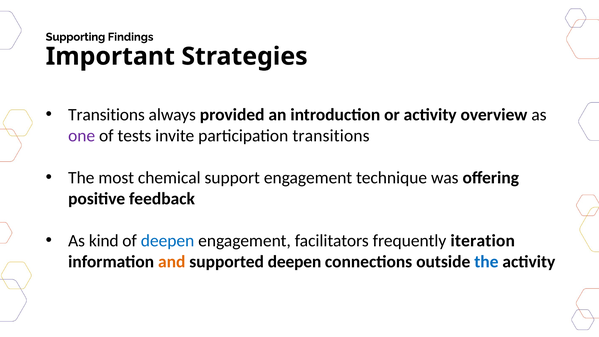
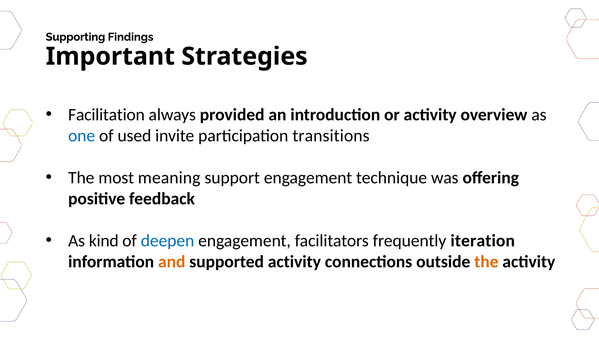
Transitions: Transitions -> Facilitation (106, 115)
one colour: purple -> blue (82, 136)
tests: tests -> used (134, 136)
chemical: chemical -> meaning (169, 178)
supported deepen: deepen -> activity (294, 262)
the colour: blue -> orange (486, 262)
